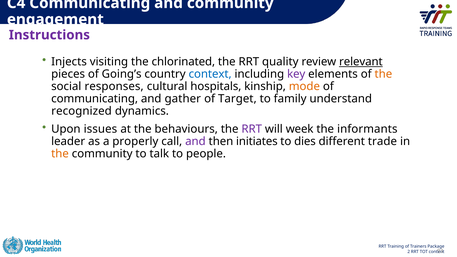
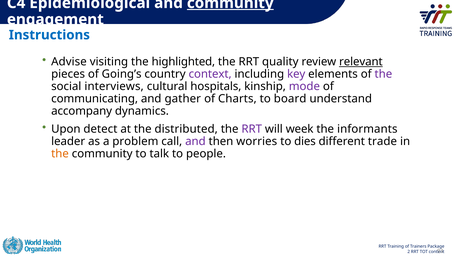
C4 Communicating: Communicating -> Epidemiological (90, 3)
community underline: none -> present (230, 3)
Instructions colour: purple -> blue (49, 35)
Injects: Injects -> Advise (69, 62)
chlorinated: chlorinated -> highlighted (183, 62)
context colour: blue -> purple (210, 74)
the colour: orange -> purple (383, 74)
responses: responses -> interviews (114, 86)
mode colour: orange -> purple (304, 86)
Target: Target -> Charts (237, 99)
family: family -> board (290, 99)
recognized: recognized -> accompany (82, 111)
issues: issues -> detect (100, 129)
behaviours: behaviours -> distributed (186, 129)
properly: properly -> problem (135, 141)
initiates: initiates -> worries (257, 141)
